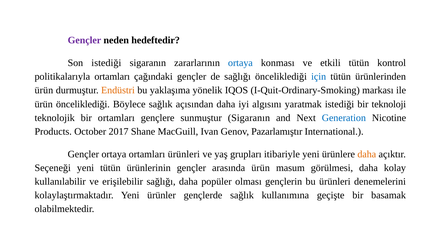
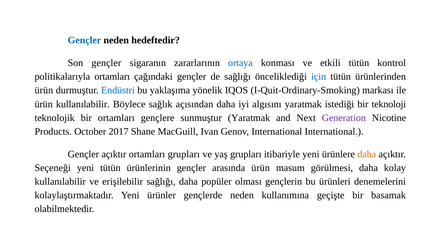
Gençler colour: purple -> blue (84, 40)
Son istediği: istediği -> gençler (106, 63)
Endüstri colour: orange -> blue (118, 90)
ürün önceliklediği: önceliklediği -> kullanılabilir (83, 104)
sunmuştur Sigaranın: Sigaranın -> Yaratmak (249, 118)
Generation colour: blue -> purple (344, 118)
Genov Pazarlamıştır: Pazarlamıştır -> International (277, 131)
Gençler ortaya: ortaya -> açıktır (114, 154)
ortamları ürünleri: ürünleri -> grupları (184, 154)
gençlerde sağlık: sağlık -> neden (242, 195)
